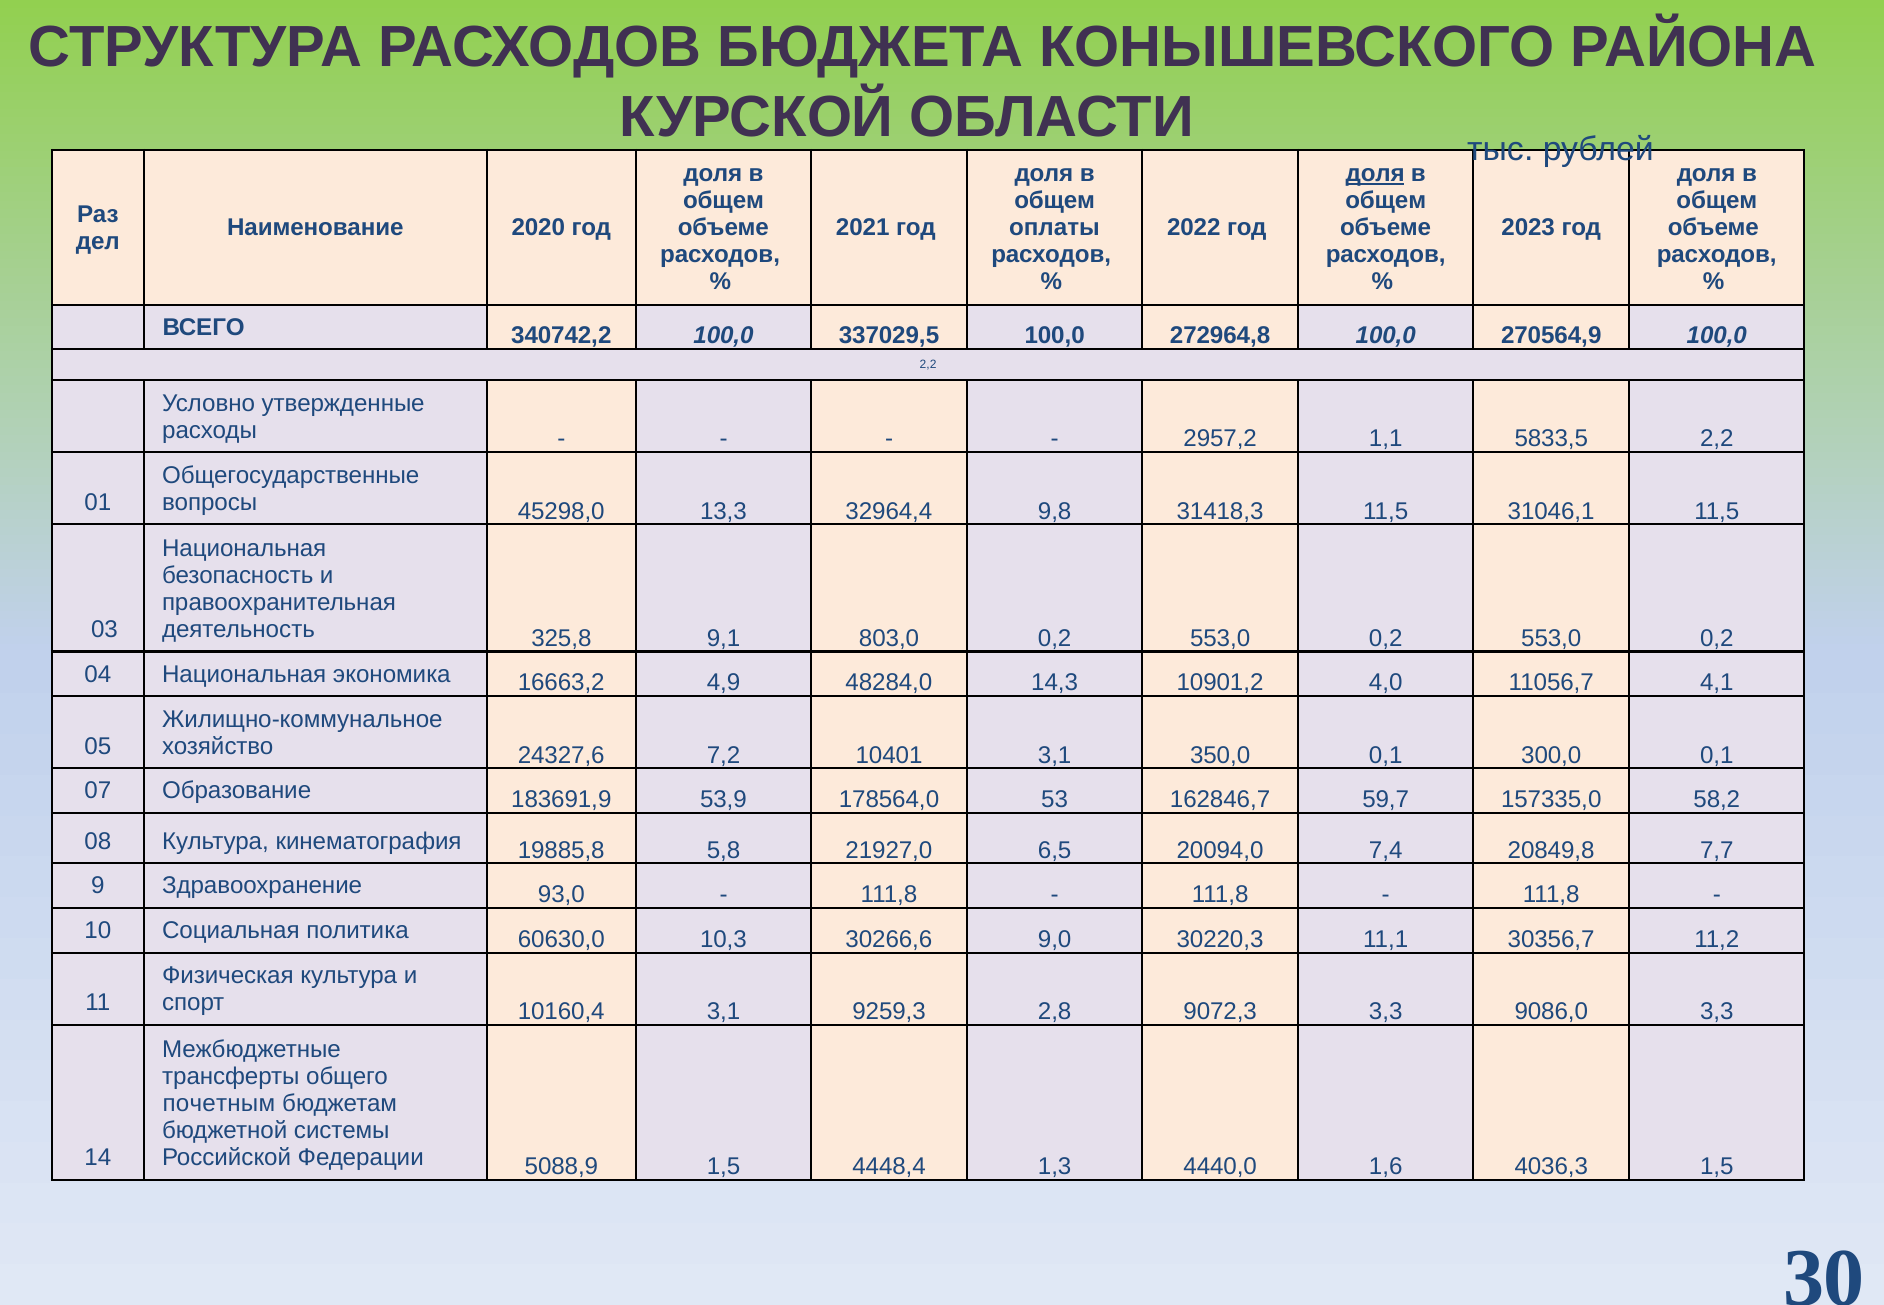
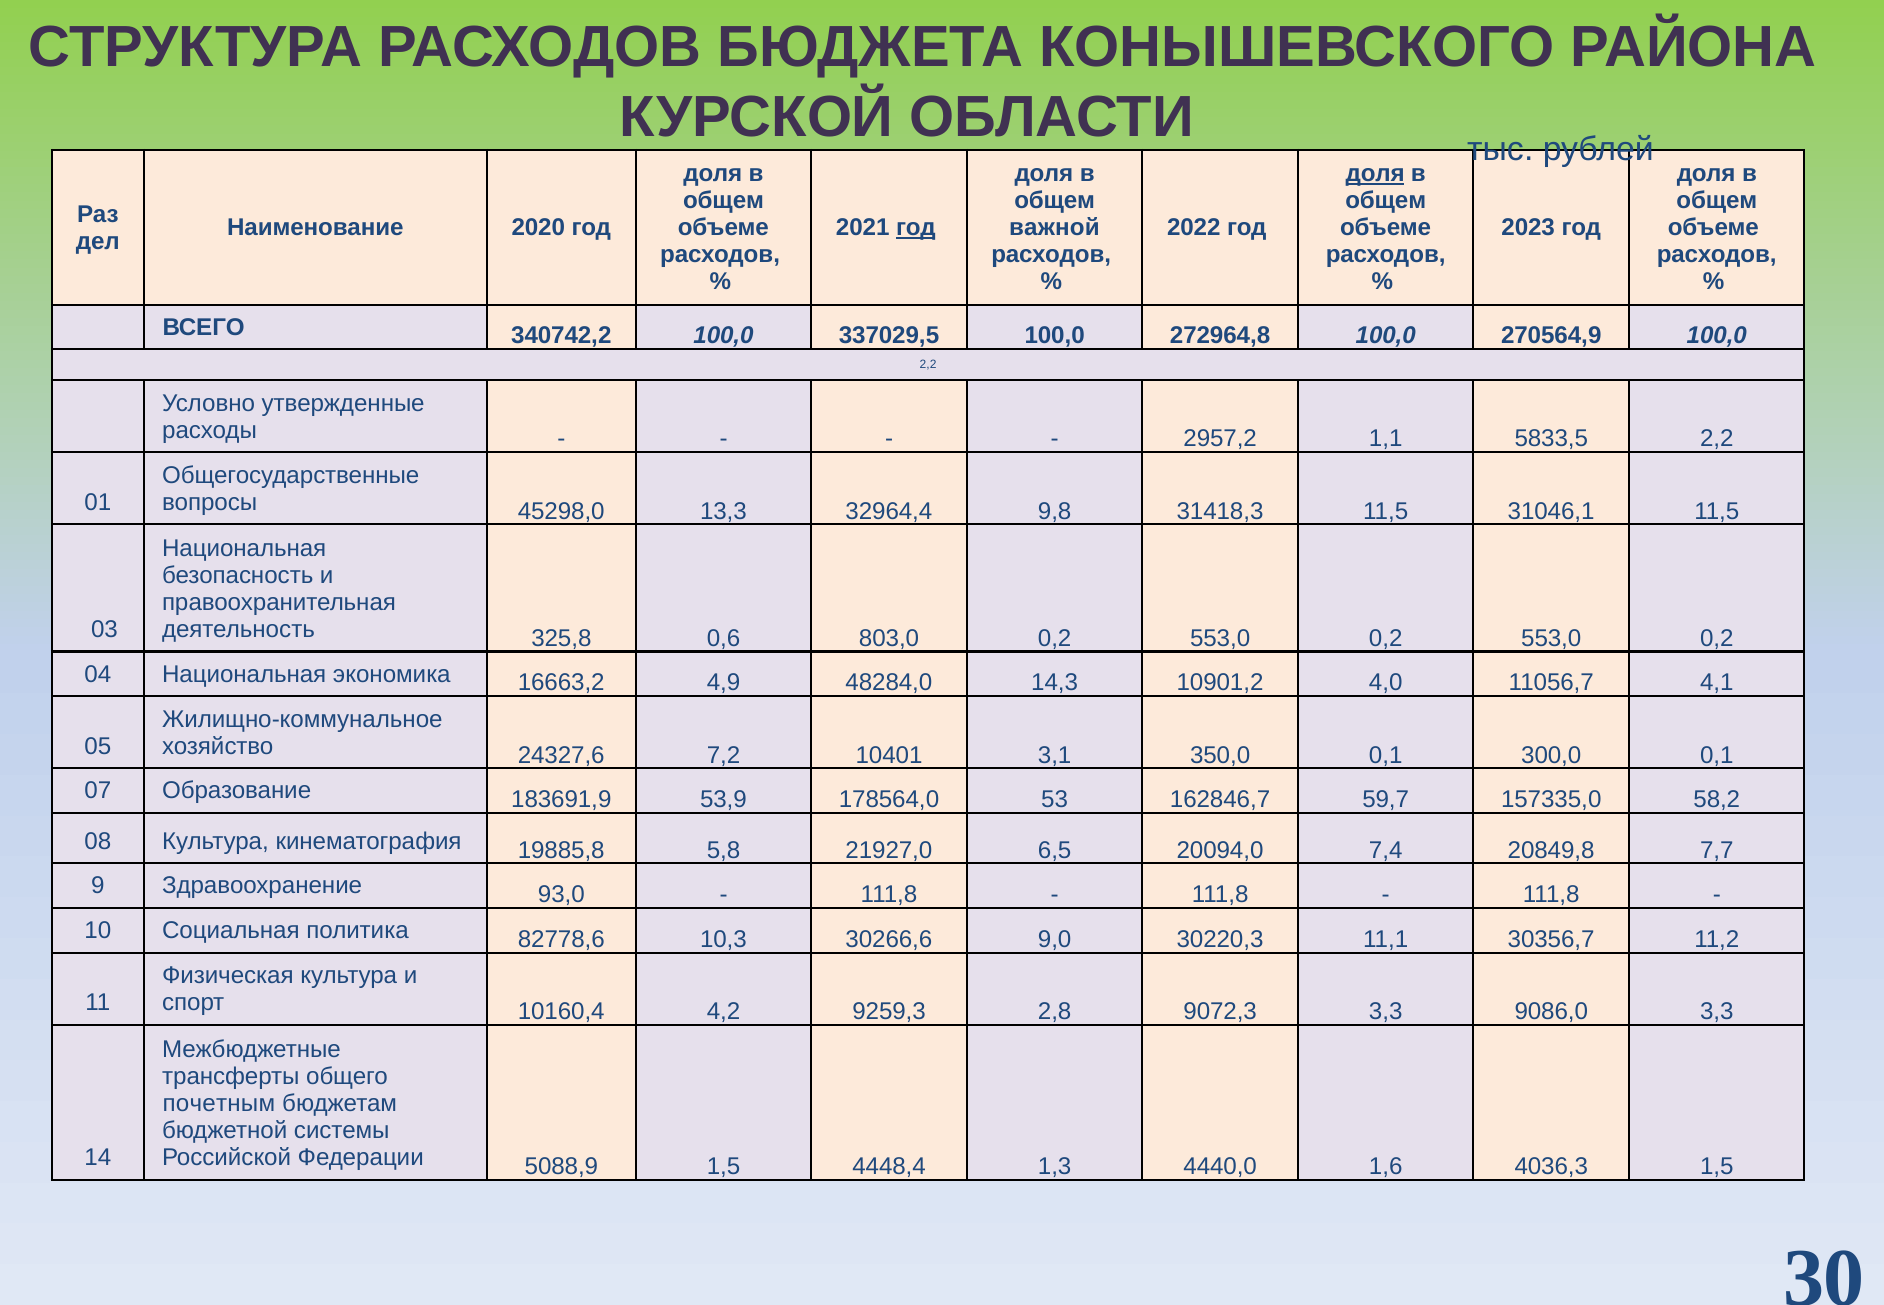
год underline: none -> present (916, 228)
оплаты: оплаты -> важной (1054, 228)
9,1: 9,1 -> 0,6 (724, 638)
60630,0: 60630,0 -> 82778,6 (561, 939)
10160,4 3,1: 3,1 -> 4,2 (724, 1011)
